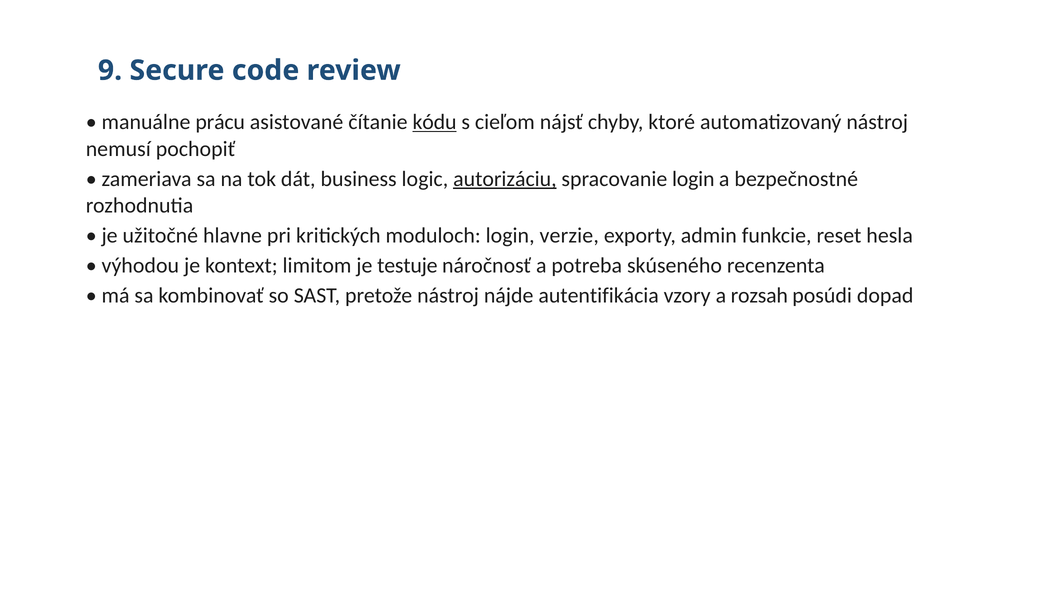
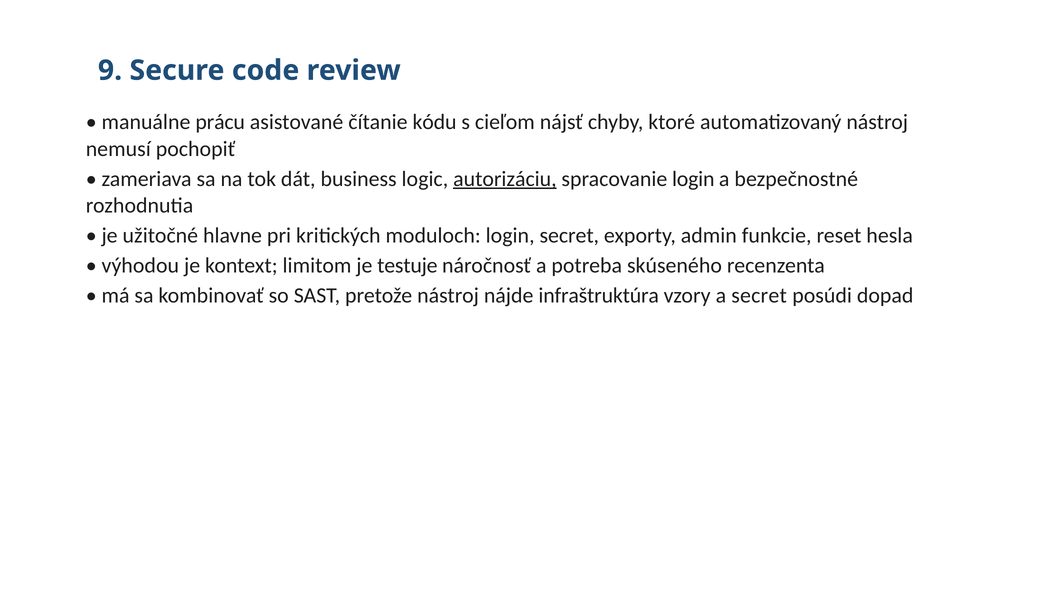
kódu underline: present -> none (435, 122)
login verzie: verzie -> secret (569, 236)
autentifikácia: autentifikácia -> infraštruktúra (599, 296)
a rozsah: rozsah -> secret (759, 296)
